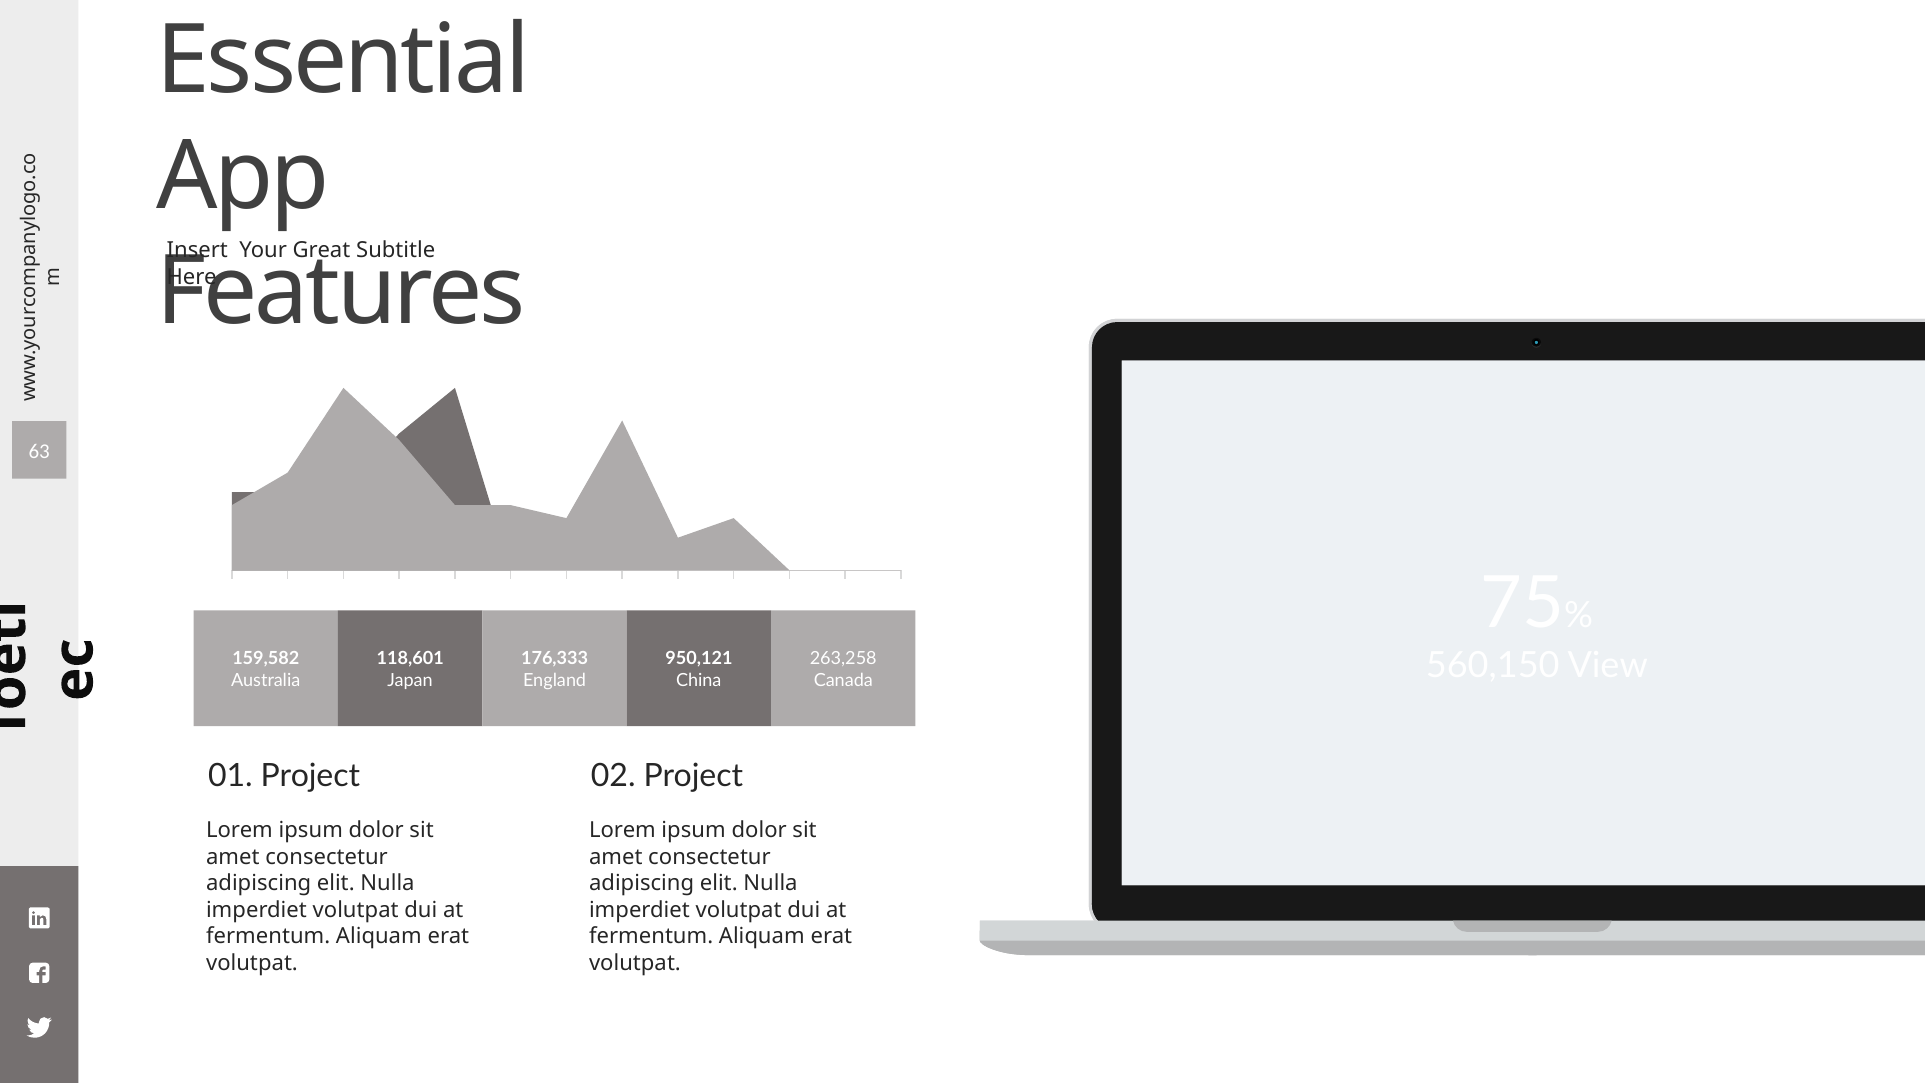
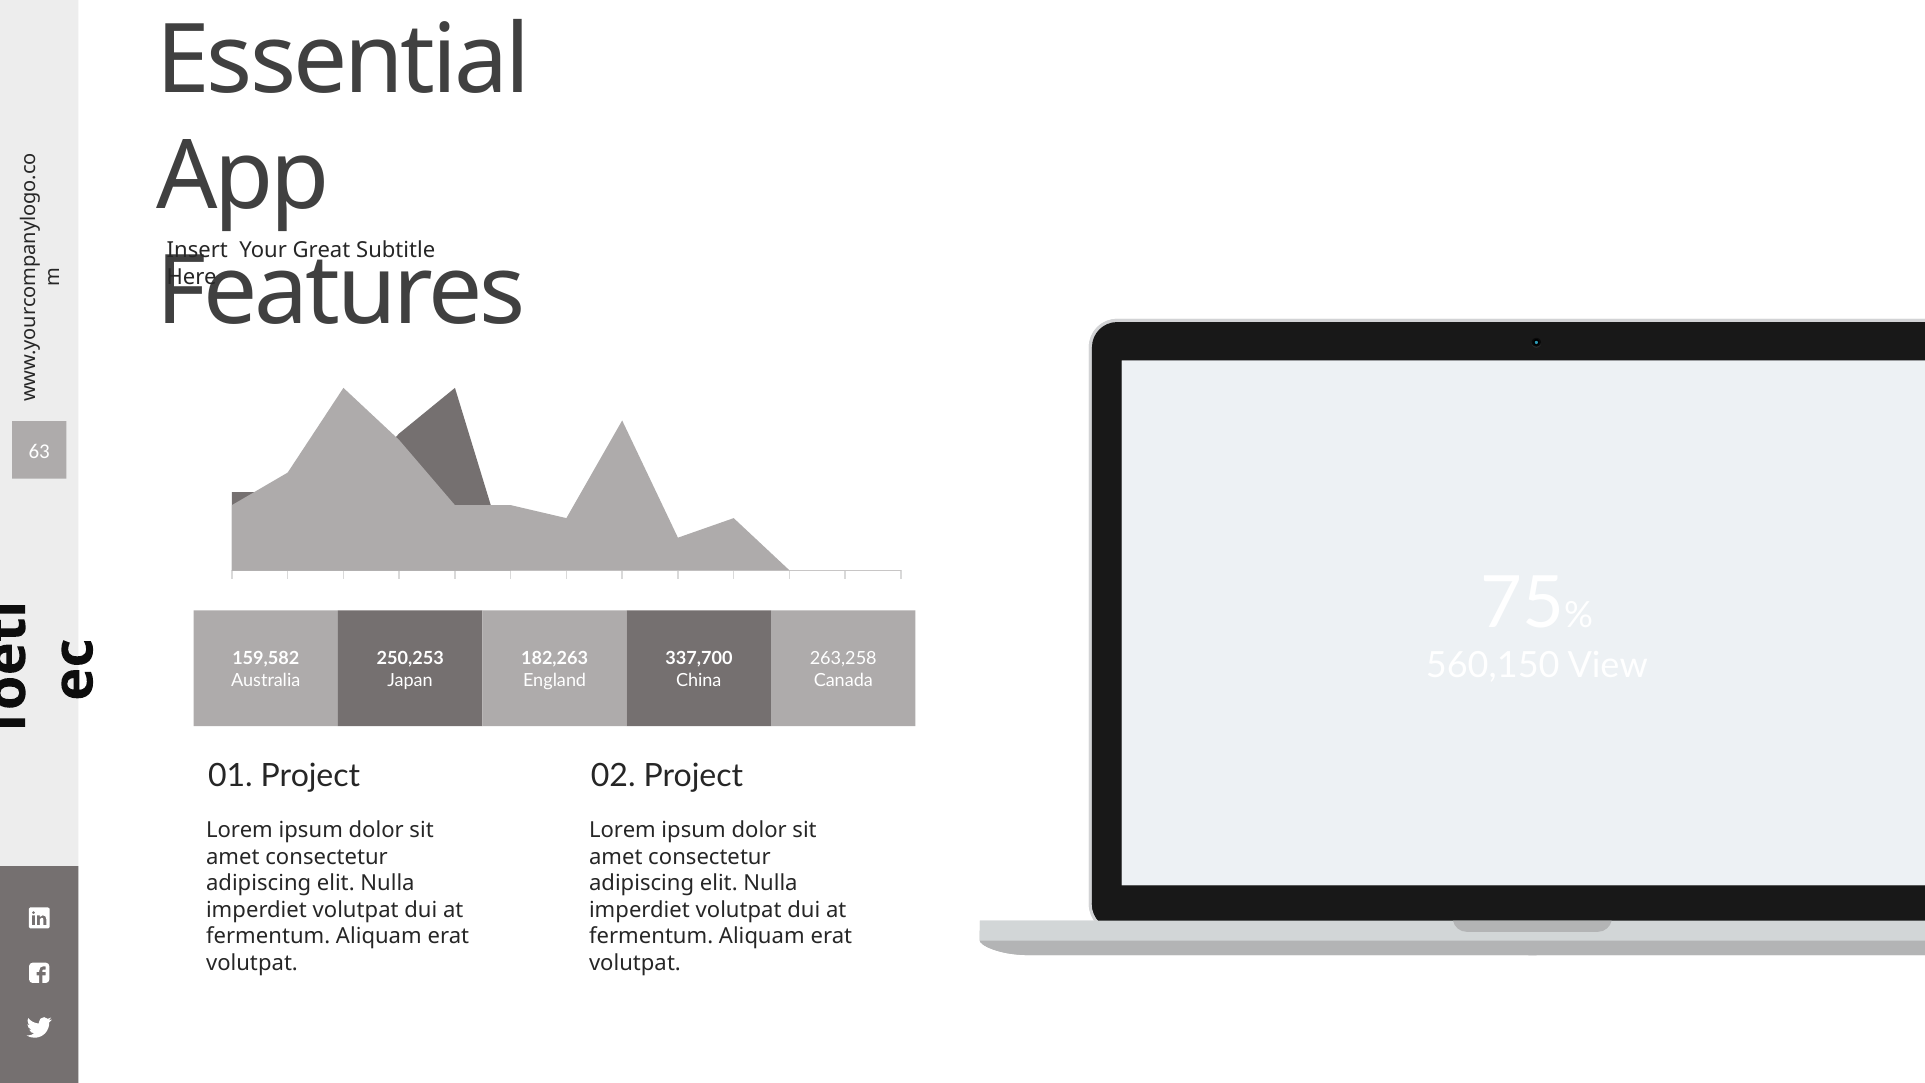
118,601: 118,601 -> 250,253 (410, 659)
176,333: 176,333 -> 182,263 (555, 659)
950,121: 950,121 -> 337,700 (699, 659)
